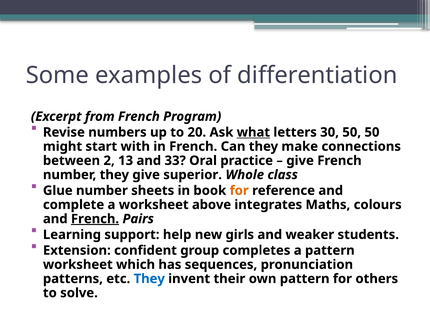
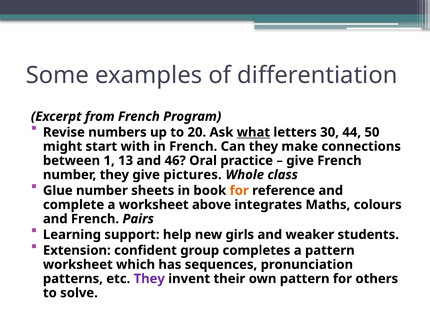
30 50: 50 -> 44 (352, 132)
2: 2 -> 1 (109, 161)
33: 33 -> 46 (175, 161)
superior: superior -> pictures (193, 175)
French underline: present -> none (95, 219)
They colour: blue -> purple (149, 279)
